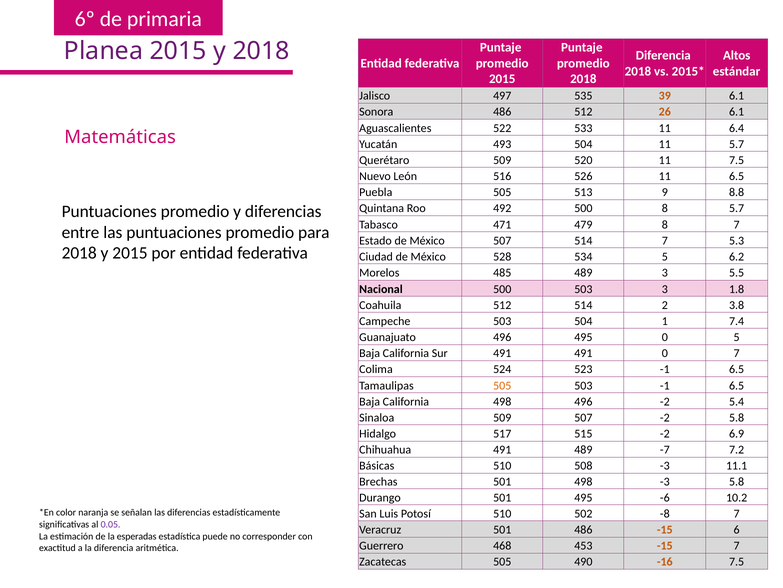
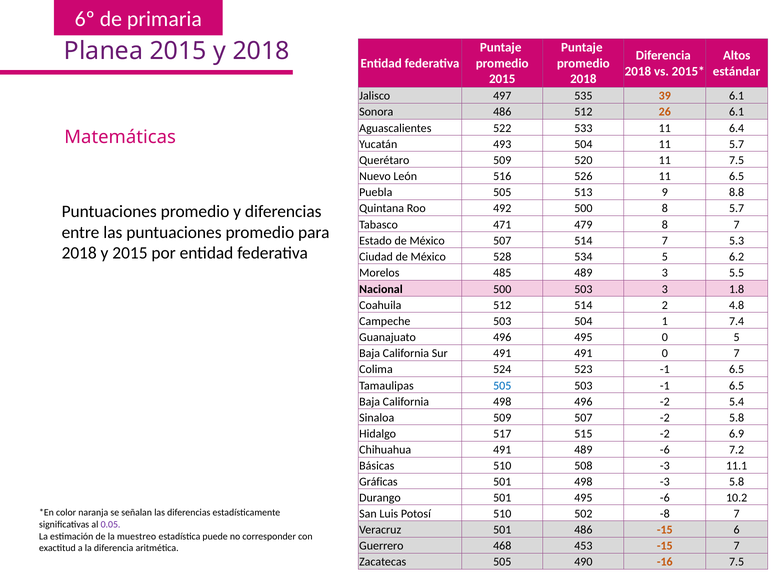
3.8: 3.8 -> 4.8 (737, 305)
505 colour: orange -> blue (502, 385)
489 -7: -7 -> -6 (665, 449)
Brechas: Brechas -> Gráficas (378, 481)
esperadas: esperadas -> muestreo (137, 536)
